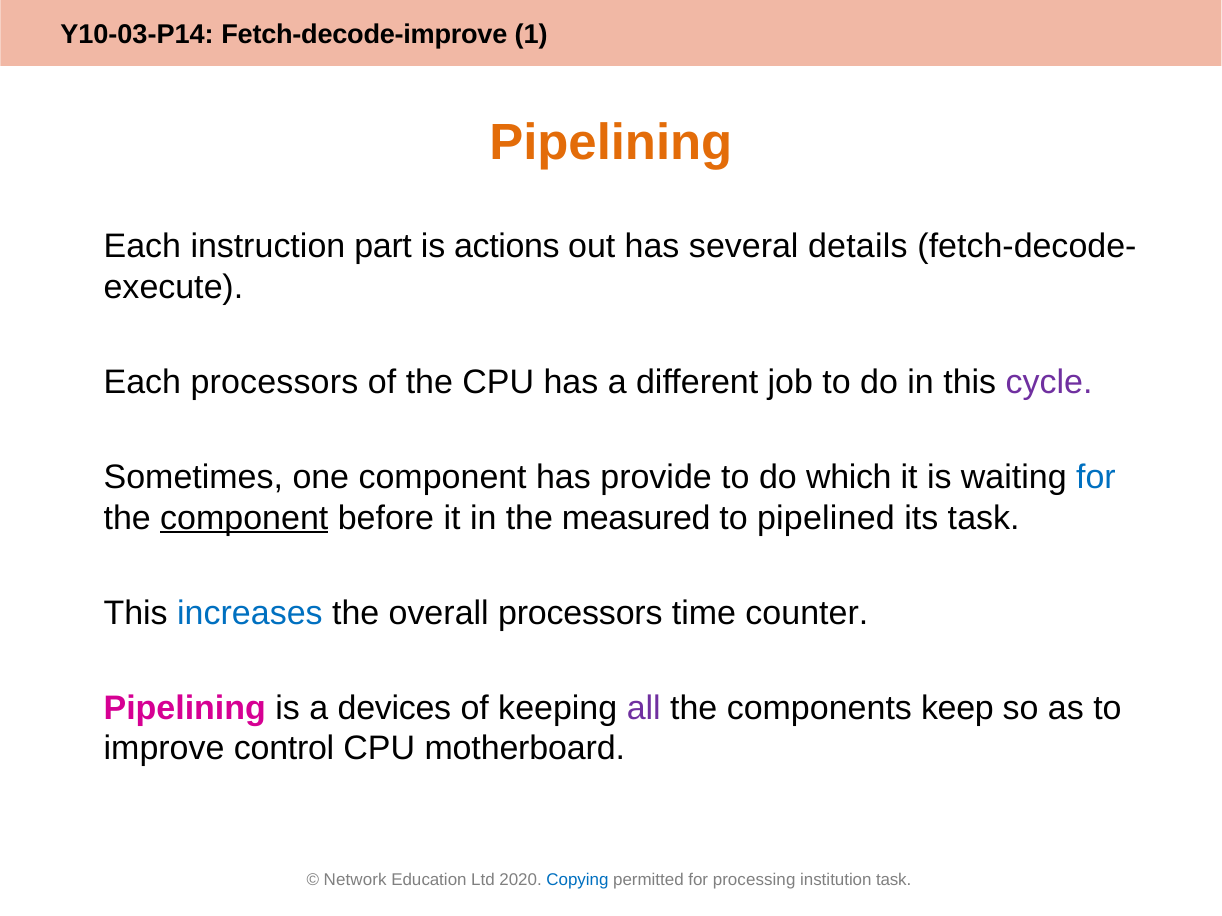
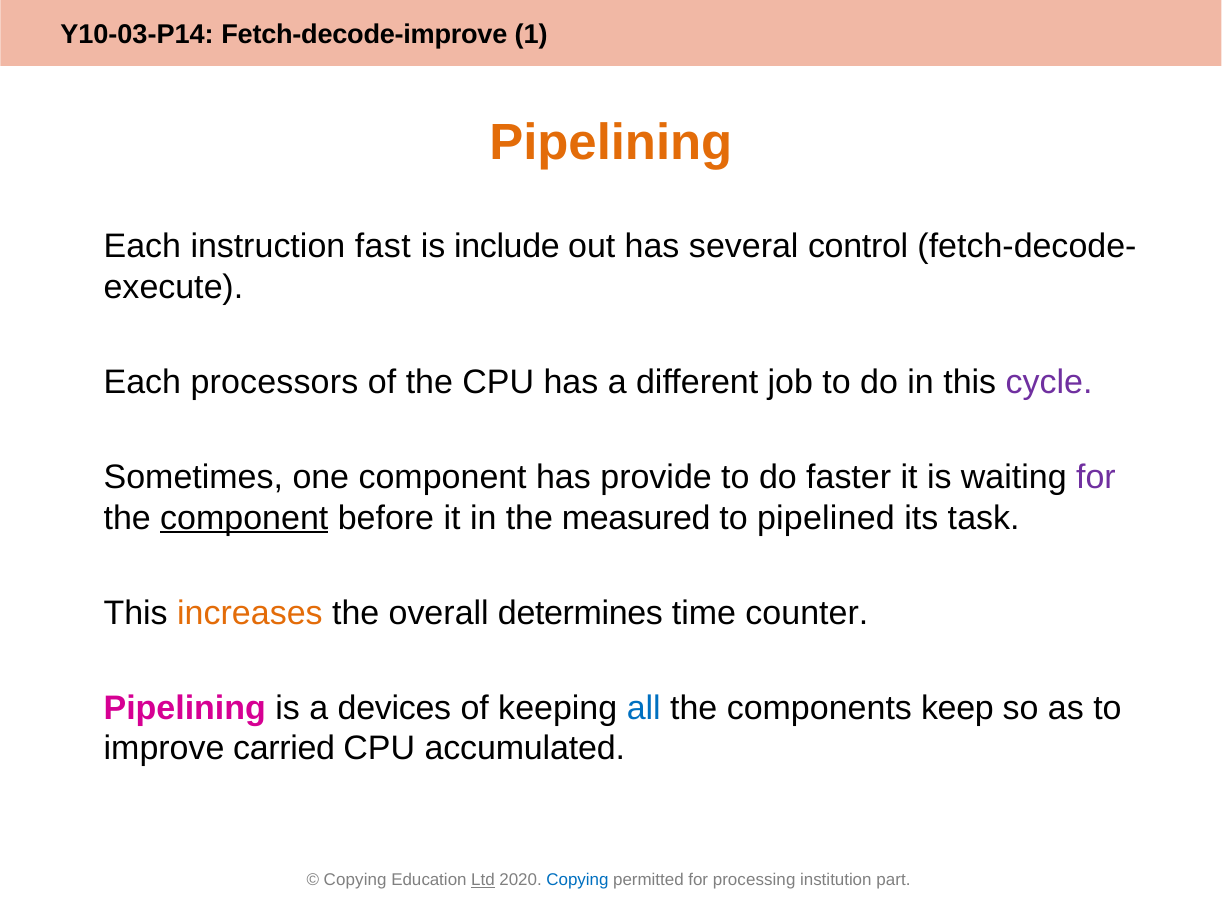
part: part -> fast (383, 247)
actions: actions -> include (507, 247)
details: details -> control (858, 247)
which: which -> faster (849, 477)
for colour: blue -> purple (1096, 477)
increases colour: blue -> orange (250, 613)
overall processors: processors -> determines (580, 613)
all colour: purple -> blue (644, 708)
control: control -> carried (284, 749)
motherboard: motherboard -> accumulated (525, 749)
Network: Network -> Copying (355, 881)
Ltd underline: none -> present (483, 881)
institution task: task -> part (893, 881)
